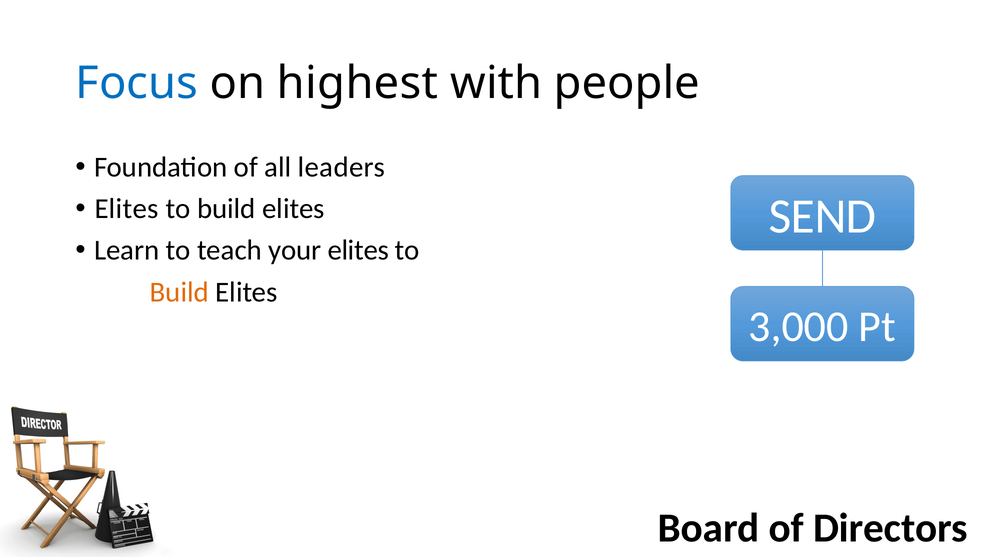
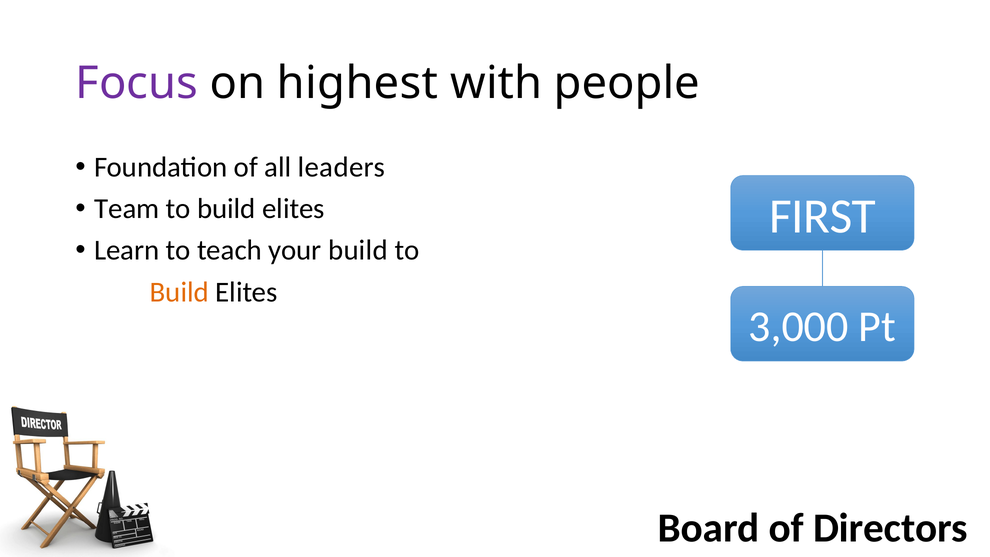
Focus colour: blue -> purple (137, 83)
Elites: Elites -> Team (127, 209)
SEND: SEND -> FIRST (823, 216)
your elites: elites -> build (358, 250)
